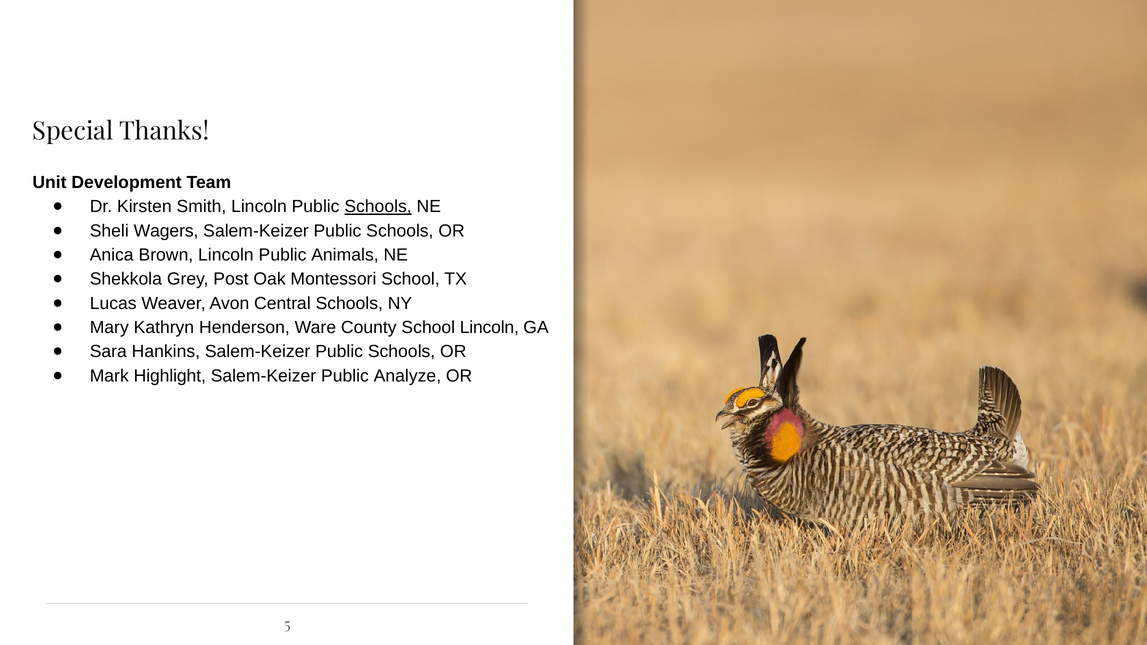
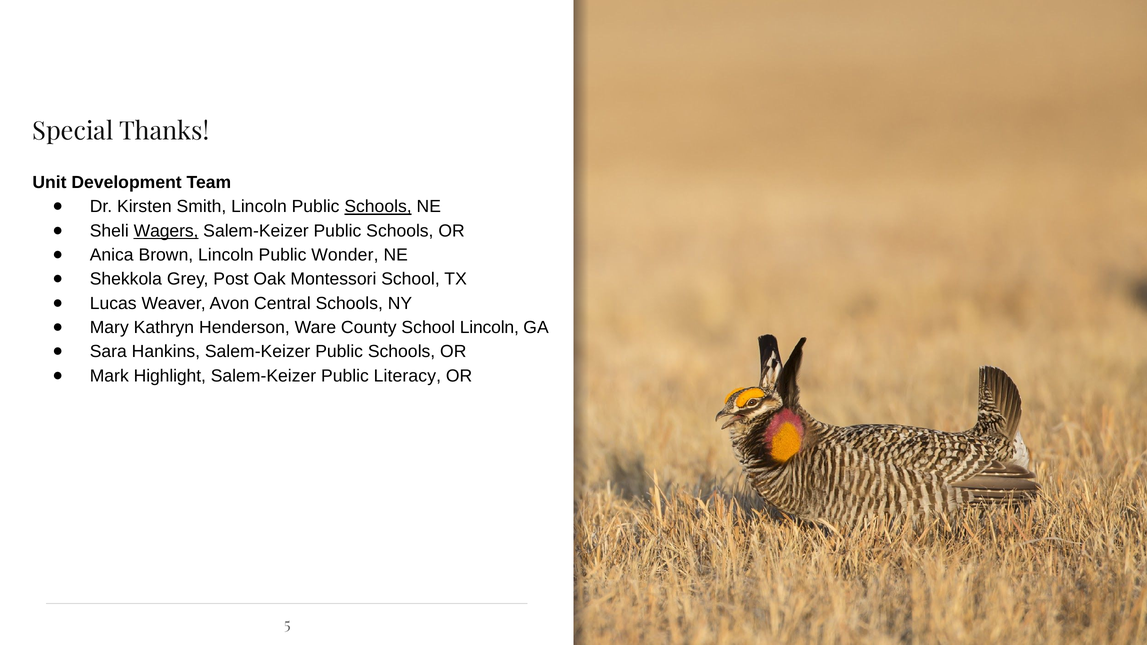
Wagers underline: none -> present (166, 231)
Animals: Animals -> Wonder (345, 255)
Analyze: Analyze -> Literacy (407, 376)
